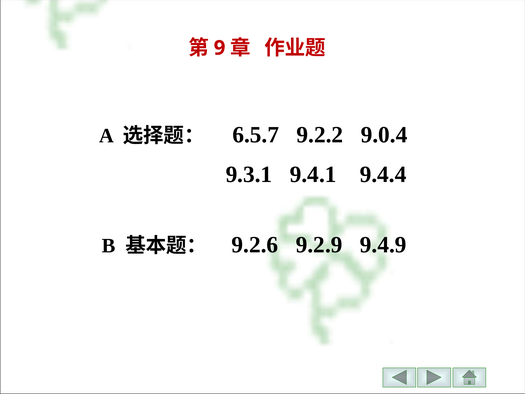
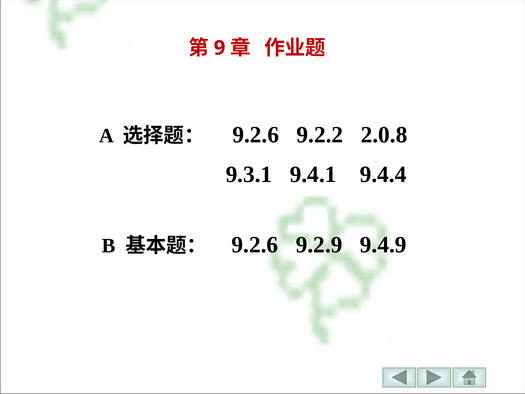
6.5.7: 6.5.7 -> 9.2.6 (256, 135)
9.0.4: 9.0.4 -> 2.0.8 (384, 135)
